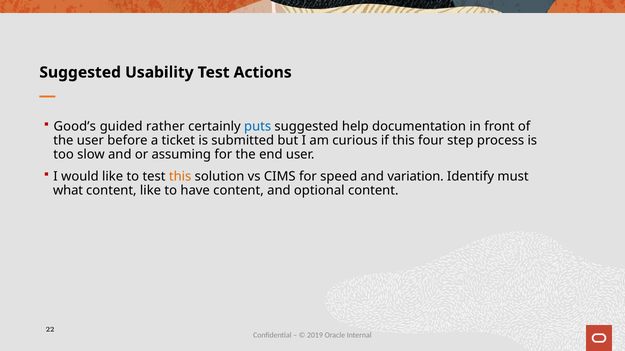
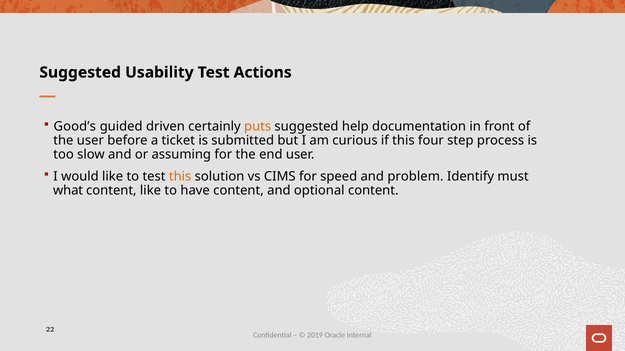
rather: rather -> driven (165, 127)
puts colour: blue -> orange (258, 127)
variation: variation -> problem (415, 177)
